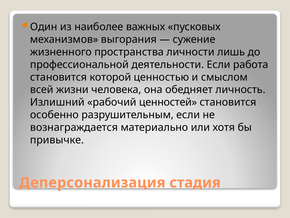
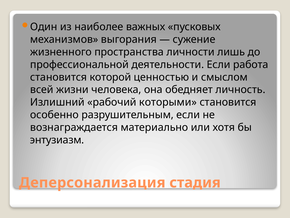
ценностей: ценностей -> которыми (168, 102)
привычке: привычке -> энтузиазм (57, 140)
